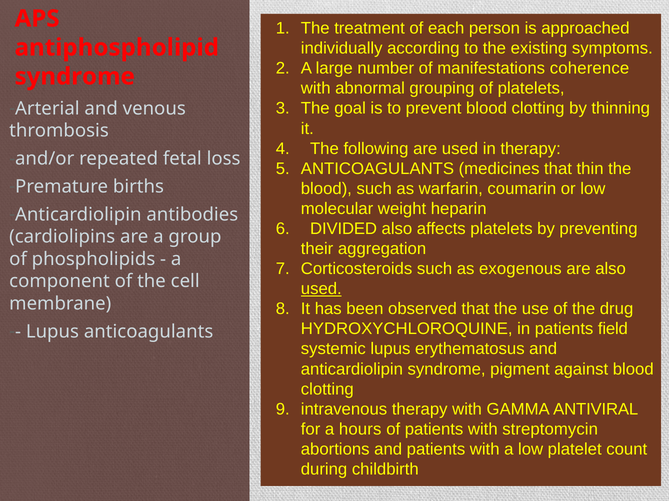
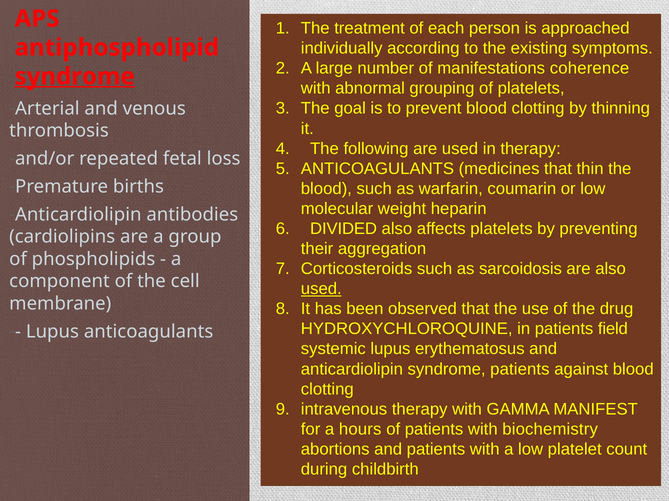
syndrome underline: none -> present (75, 77)
exogenous: exogenous -> sarcoidosis (520, 269)
syndrome pigment: pigment -> patients (520, 370)
ANTIVIRAL: ANTIVIRAL -> MANIFEST (596, 410)
streptomycin: streptomycin -> biochemistry (550, 430)
